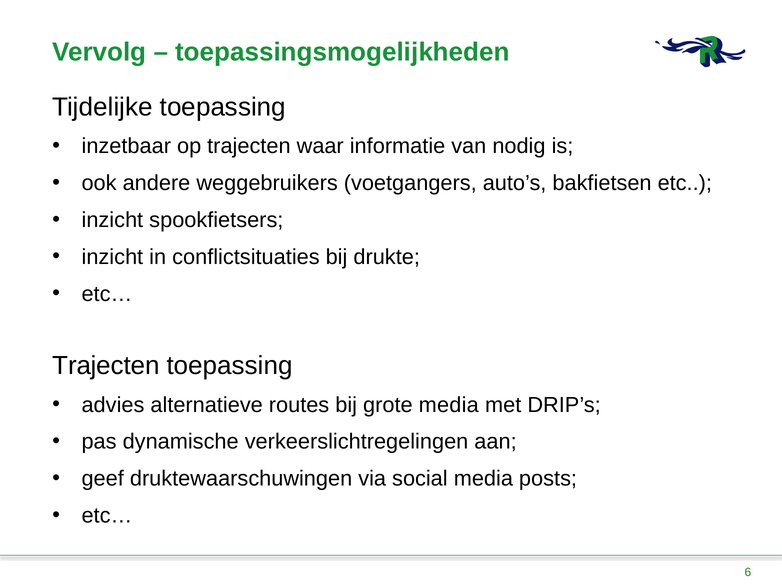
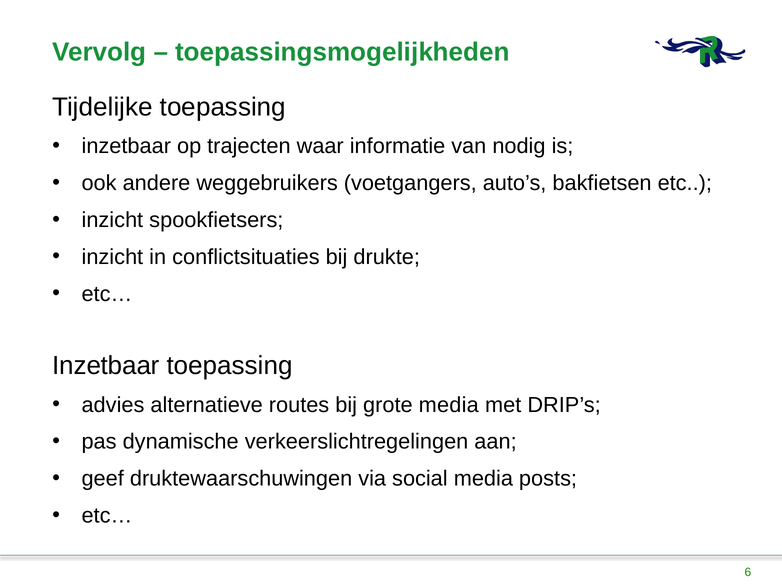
Trajecten: Trajecten -> Inzetbaar (106, 365)
